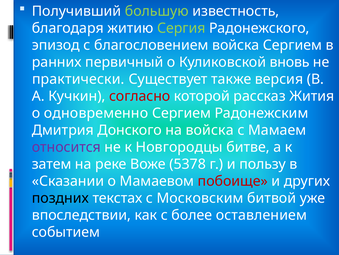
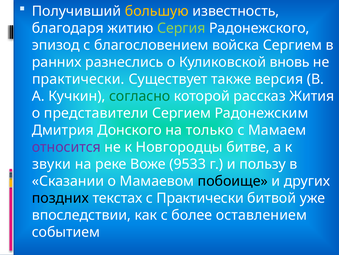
большую colour: light green -> yellow (157, 11)
первичный: первичный -> разнеслись (124, 62)
согласно colour: red -> green (140, 96)
одновременно: одновременно -> представители (96, 113)
на войска: войска -> только (210, 130)
затем: затем -> звуки (51, 164)
5378: 5378 -> 9533 (188, 164)
побоище colour: red -> black (233, 181)
с Московским: Московским -> Практически (200, 198)
